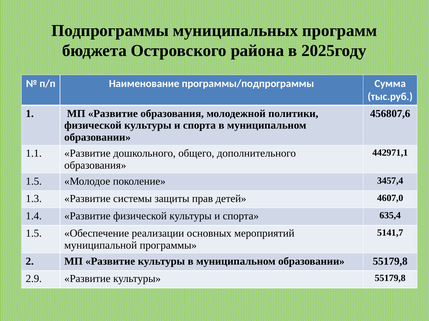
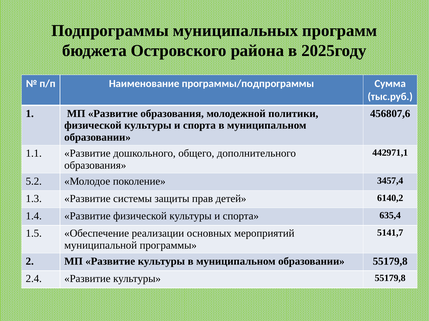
1.5: 1.5 -> 5.2 (34, 182)
4607,0: 4607,0 -> 6140,2 (390, 198)
2.9: 2.9 -> 2.4 (34, 279)
